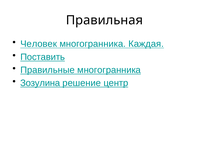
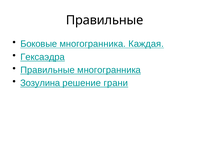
Правильная: Правильная -> Правильные (105, 20)
Человек: Человек -> Боковые (39, 44)
Поставить: Поставить -> Гексаэдра (43, 57)
центр: центр -> грани (116, 83)
